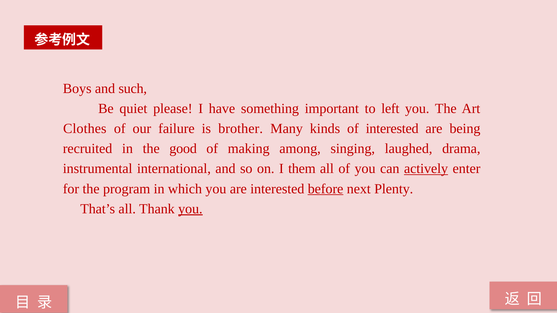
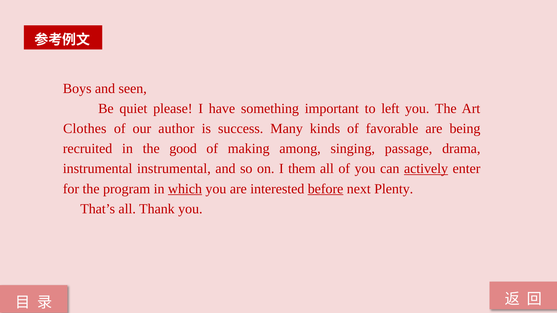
such: such -> seen (133, 89)
failure: failure -> author (176, 129)
brother: brother -> success (241, 129)
of interested: interested -> favorable (392, 129)
laughed: laughed -> passage (409, 149)
instrumental international: international -> instrumental (174, 169)
which underline: none -> present (185, 189)
you underline: present -> none (190, 209)
